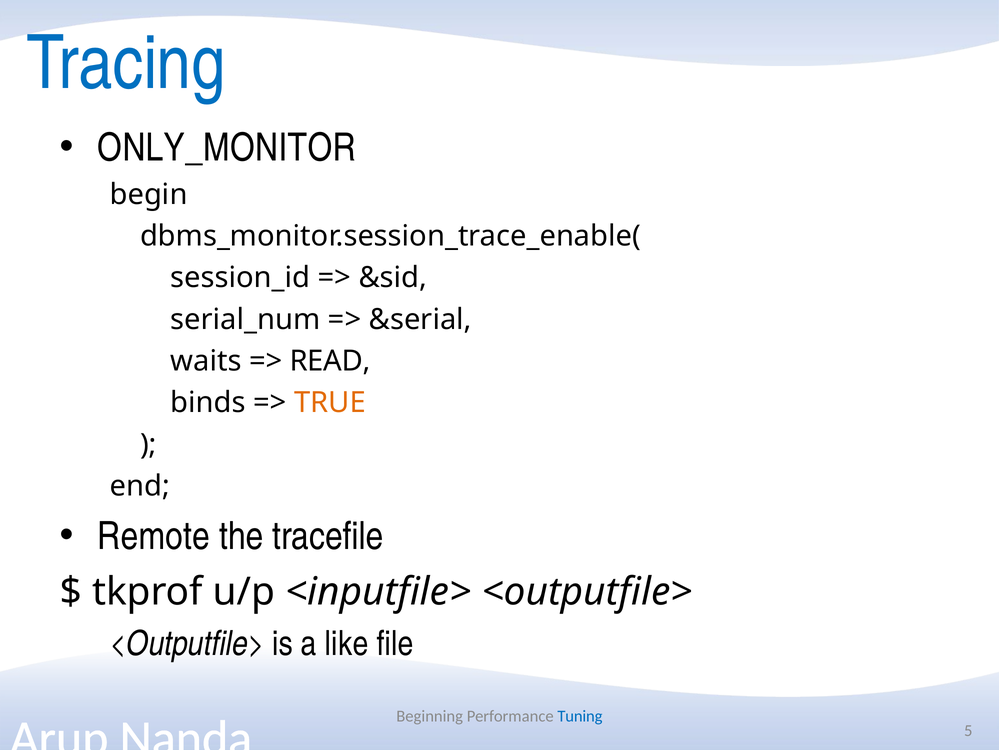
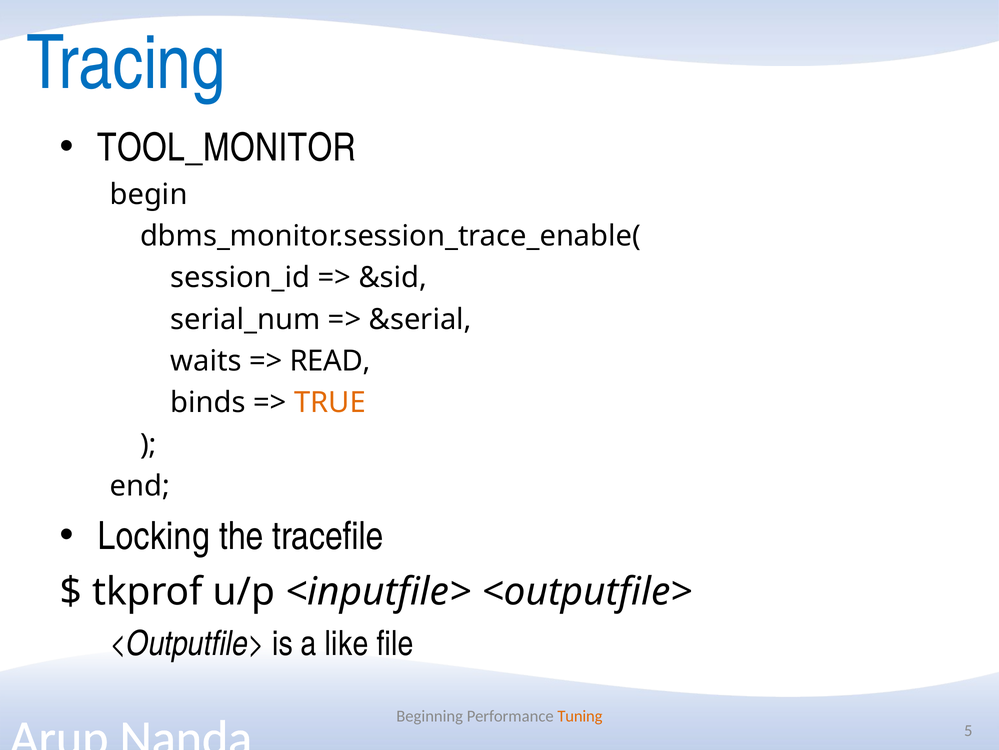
ONLY_MONITOR: ONLY_MONITOR -> TOOL_MONITOR (227, 148)
Remote: Remote -> Locking (154, 536)
Tuning colour: blue -> orange (580, 715)
